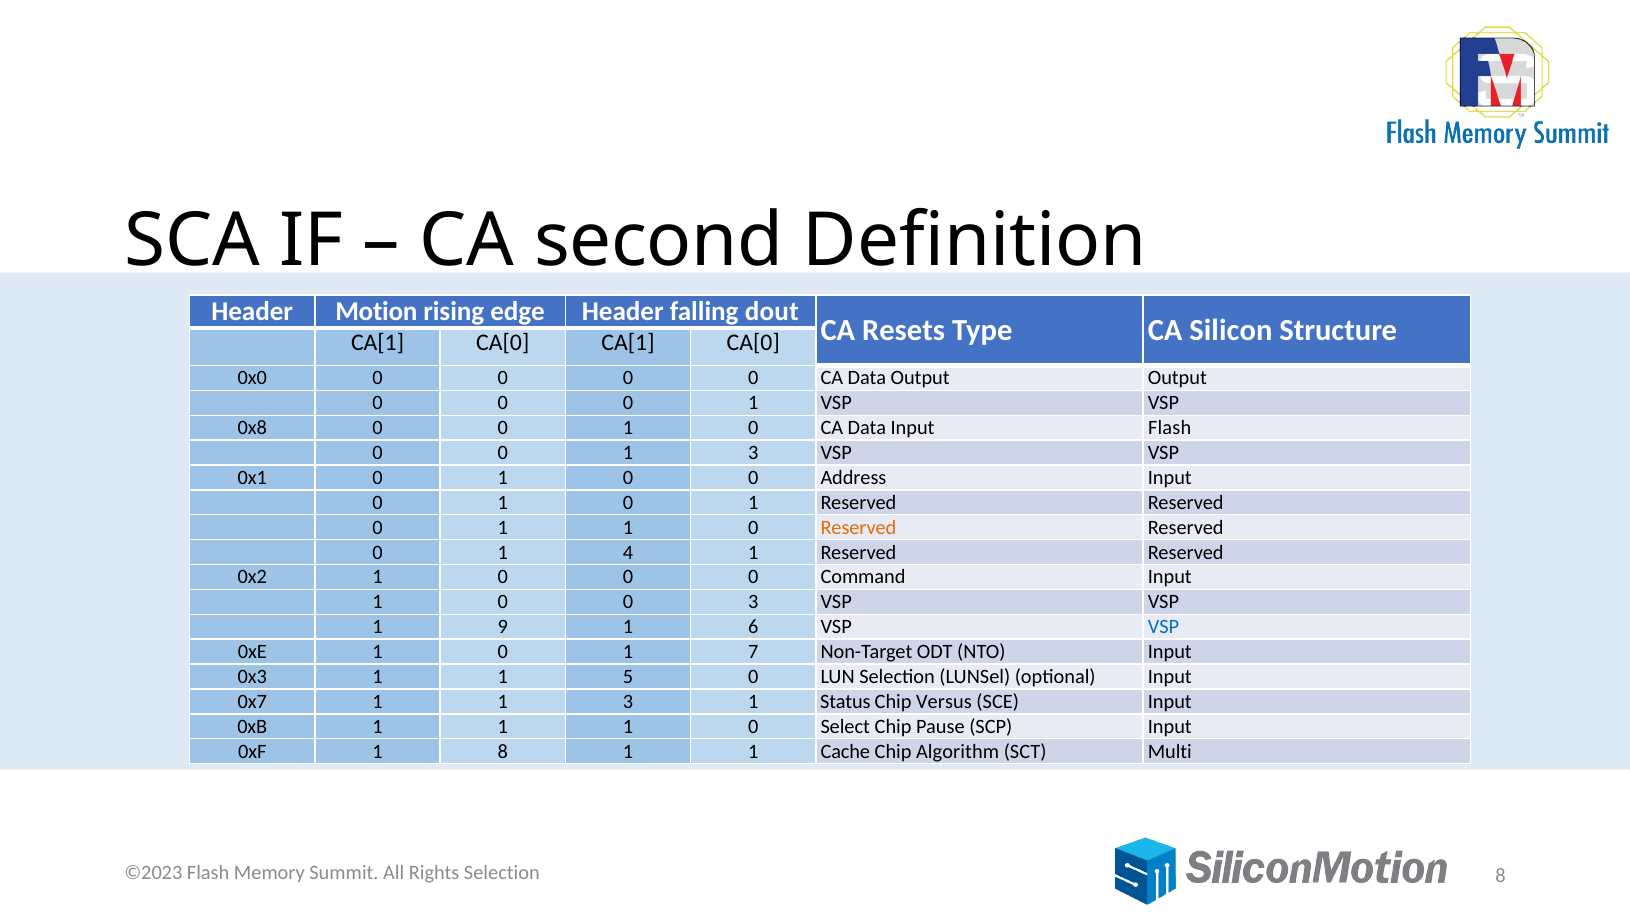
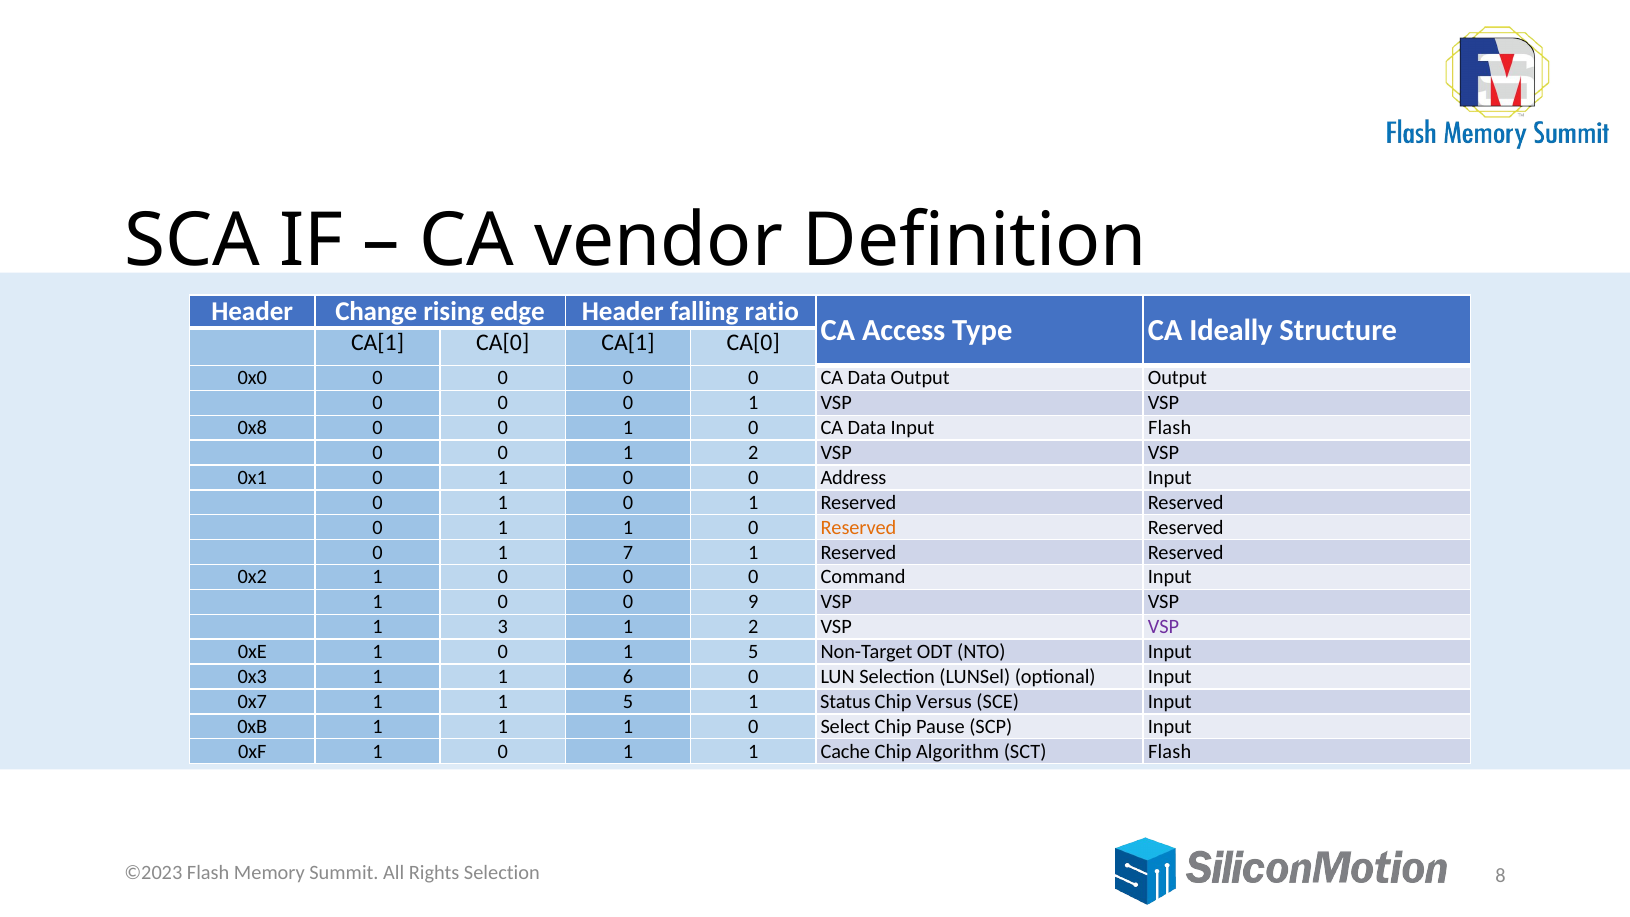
second: second -> vendor (659, 241)
Motion: Motion -> Change (376, 312)
dout: dout -> ratio (772, 312)
Resets: Resets -> Access (904, 330)
Silicon: Silicon -> Ideally (1231, 330)
0 1 3: 3 -> 2 (753, 453)
4: 4 -> 7 (628, 552)
0 3: 3 -> 9 (753, 602)
9: 9 -> 3 (503, 627)
6: 6 -> 2 (753, 627)
VSP colour: blue -> purple (1163, 627)
0 1 7: 7 -> 5 (753, 652)
5: 5 -> 6 (628, 677)
1 1 3: 3 -> 5 (628, 702)
0xF 1 8: 8 -> 0 (503, 751)
SCT Multi: Multi -> Flash (1170, 751)
